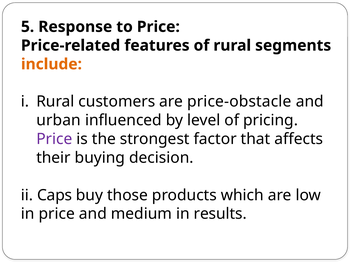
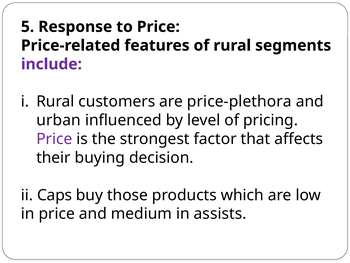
include colour: orange -> purple (51, 64)
price-obstacle: price-obstacle -> price-plethora (239, 101)
results: results -> assists (220, 213)
